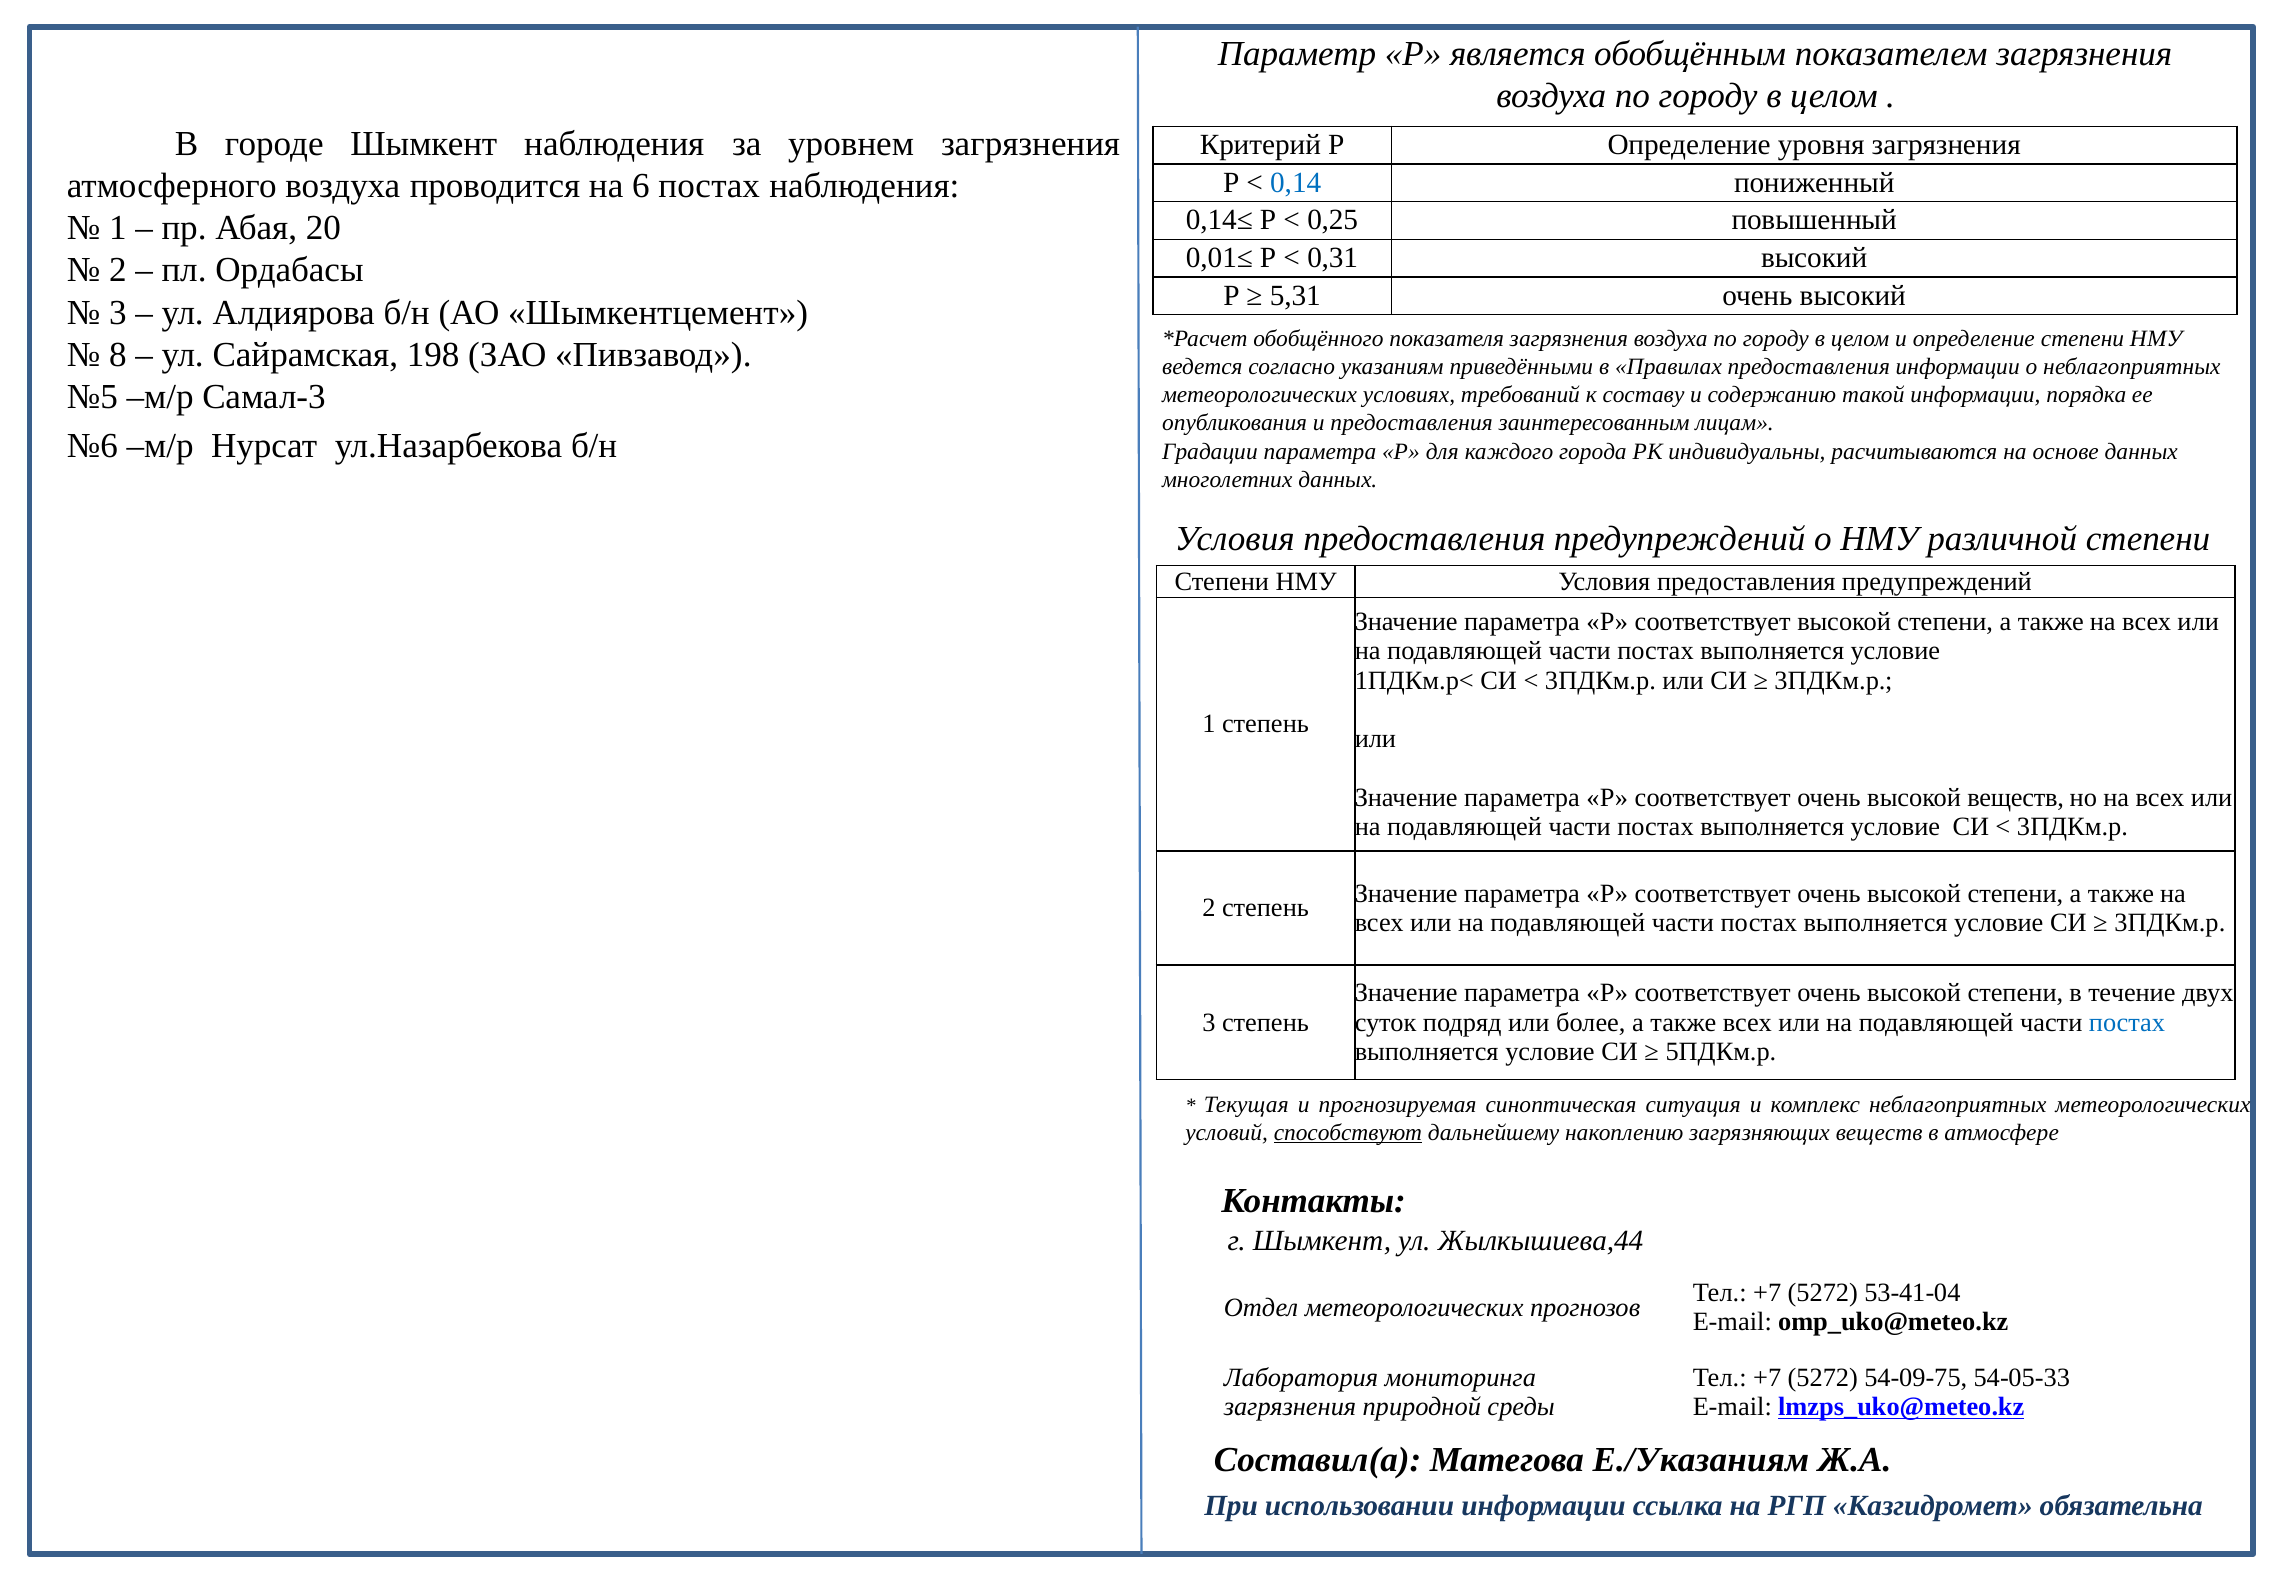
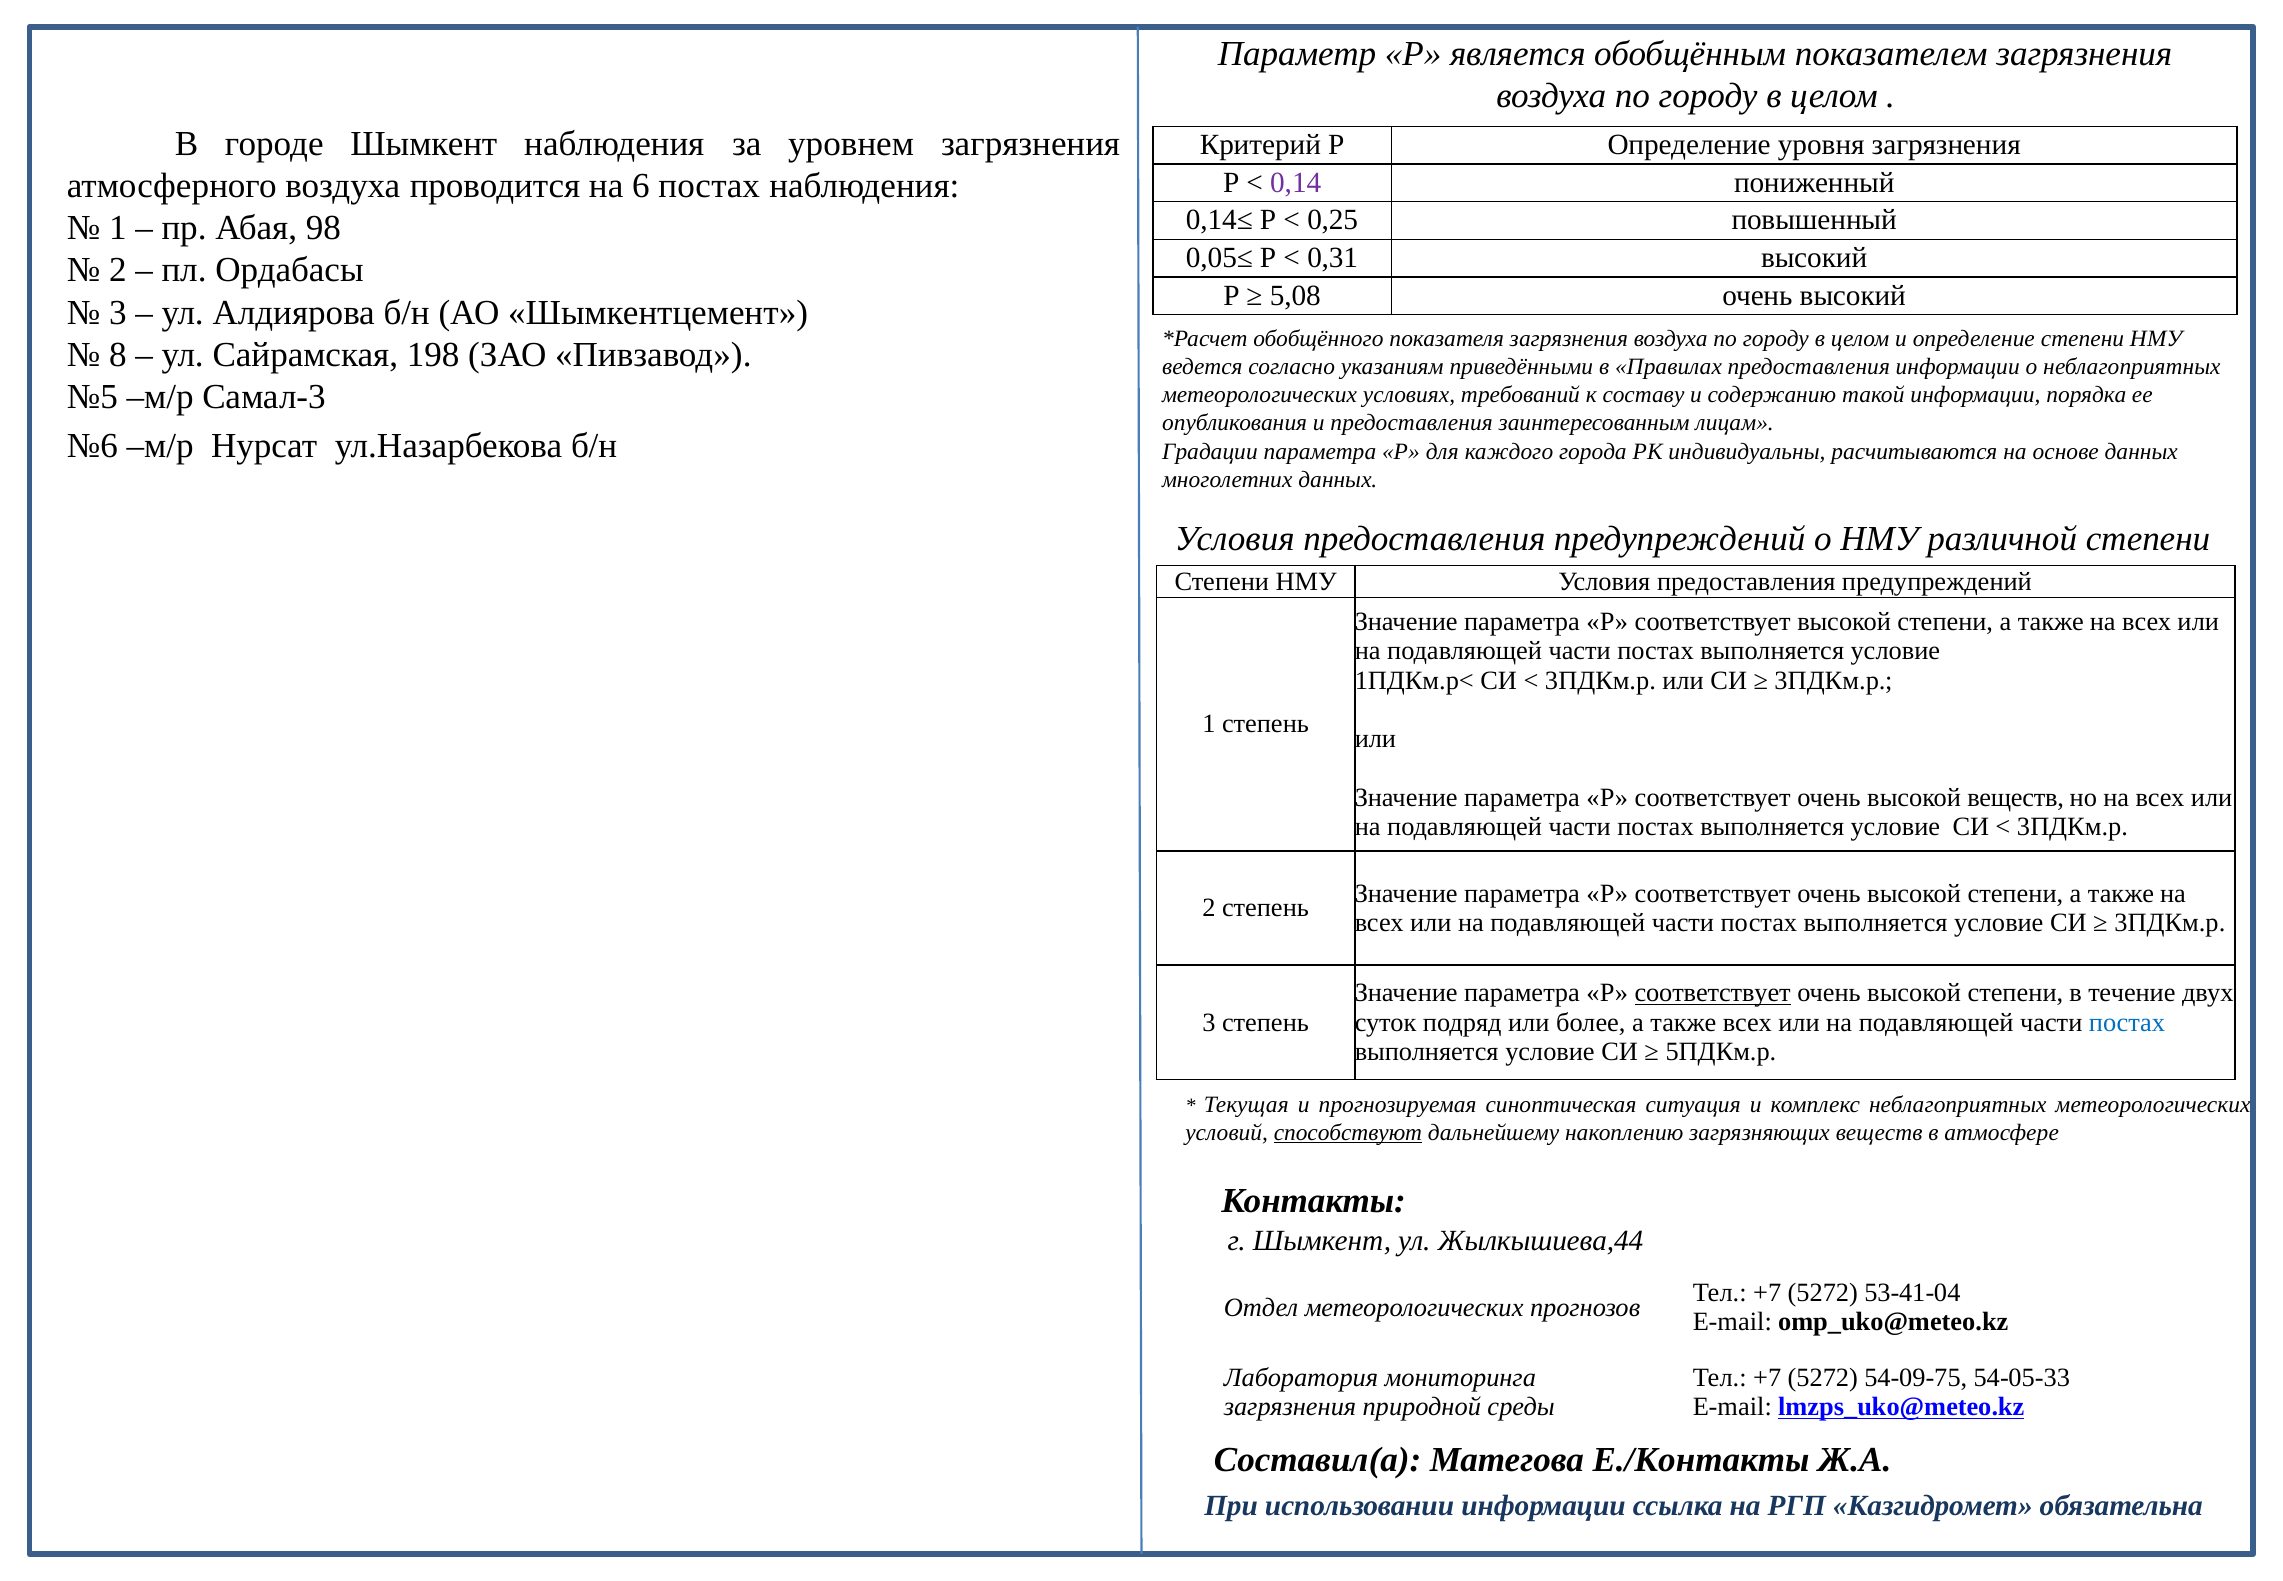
0,14 colour: blue -> purple (1296, 183)
20: 20 -> 98 (323, 228)
0,01≤: 0,01≤ -> 0,05≤ (1219, 258)
5,31: 5,31 -> 5,08 (1295, 296)
соответствует underline: none -> present (1713, 993)
Е./Указаниям: Е./Указаниям -> Е./Контакты (1701, 1459)
